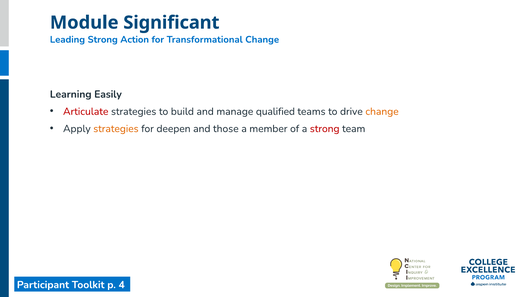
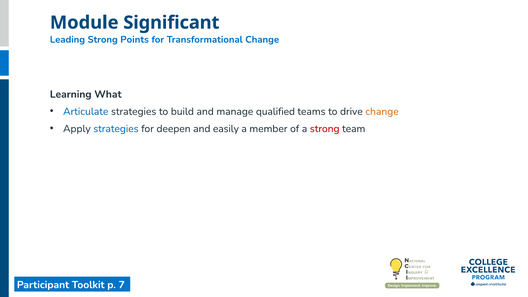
Action: Action -> Points (135, 40)
Easily: Easily -> What (108, 94)
Articulate colour: red -> blue (86, 111)
strategies colour: orange -> blue (116, 129)
those: those -> easily (226, 129)
4: 4 -> 7 (122, 285)
